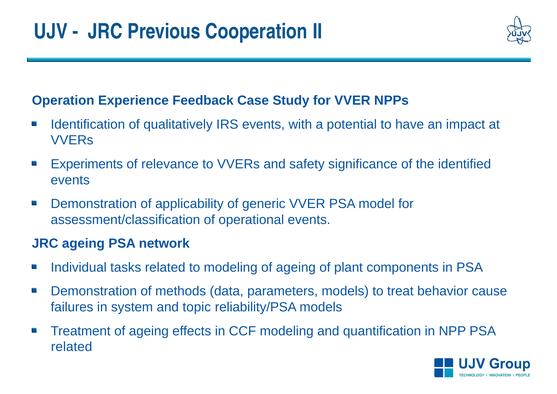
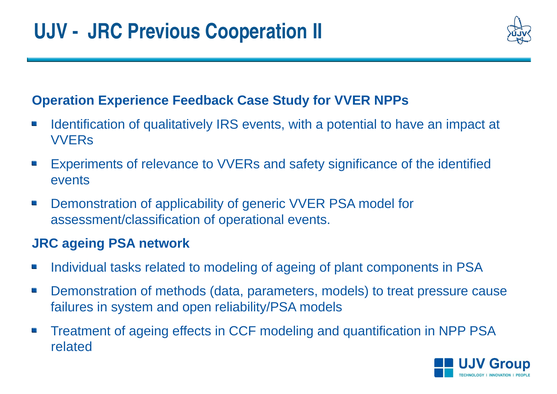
behavior: behavior -> pressure (443, 291)
topic: topic -> open (197, 307)
